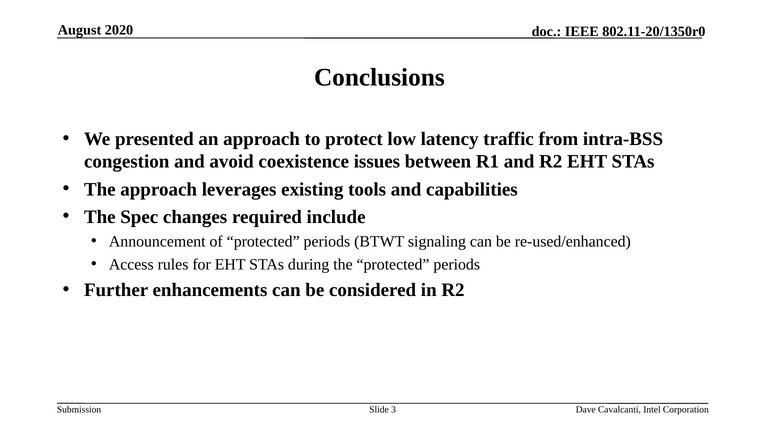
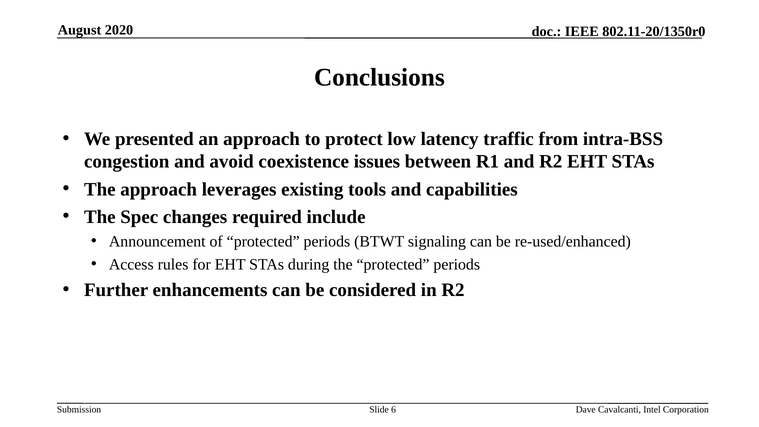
3: 3 -> 6 (394, 409)
